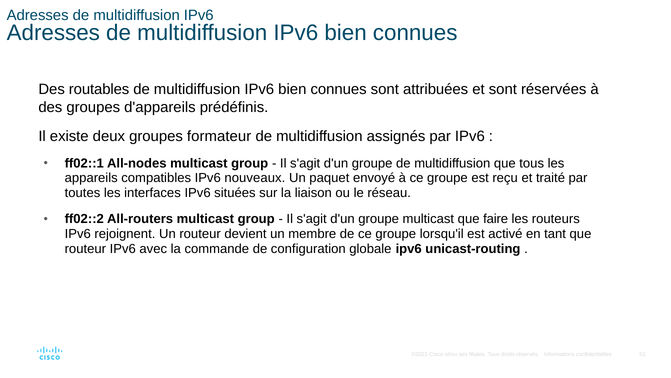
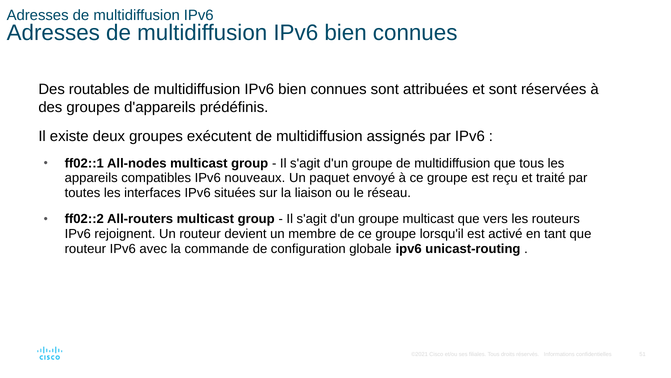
formateur: formateur -> exécutent (219, 136)
faire: faire -> vers (496, 219)
